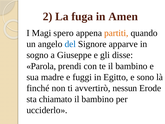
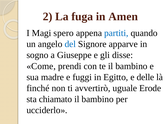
partiti colour: orange -> blue (116, 33)
Parola: Parola -> Come (41, 66)
sono: sono -> delle (145, 77)
nessun: nessun -> uguale (125, 88)
